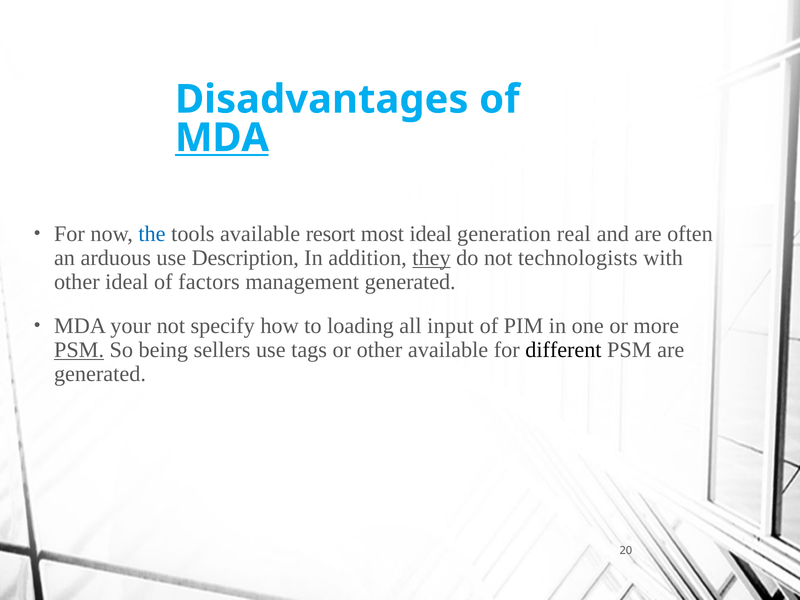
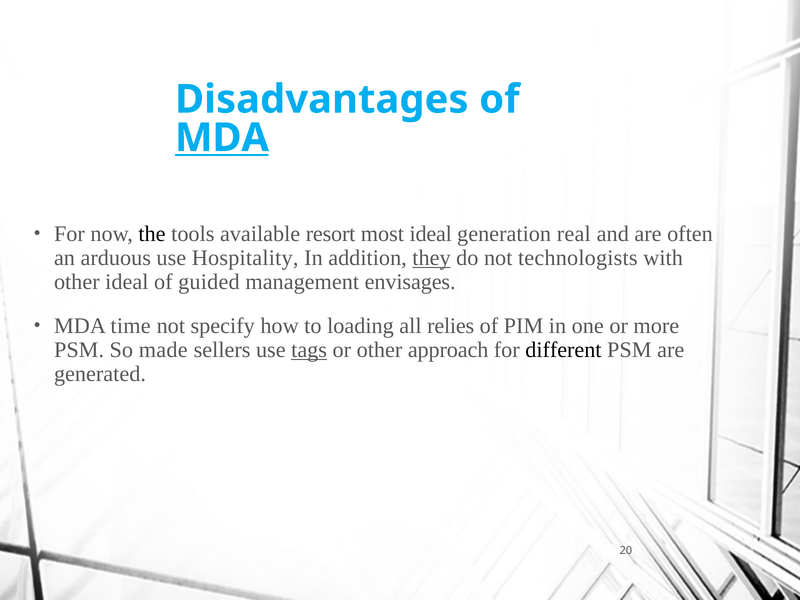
the colour: blue -> black (152, 234)
Description: Description -> Hospitality (245, 258)
factors: factors -> guided (209, 282)
management generated: generated -> envisages (410, 282)
your: your -> time (131, 326)
input: input -> relies (451, 326)
PSM underline: present -> none (79, 350)
being: being -> made (163, 350)
tags underline: none -> present (309, 350)
other available: available -> approach (448, 350)
